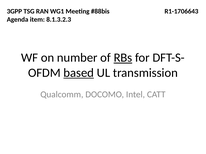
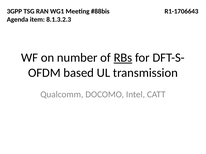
based underline: present -> none (79, 73)
